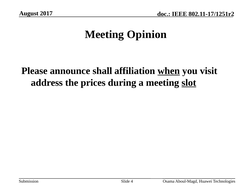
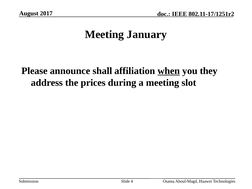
Opinion: Opinion -> January (147, 34)
visit: visit -> they (209, 71)
slot underline: present -> none (189, 83)
